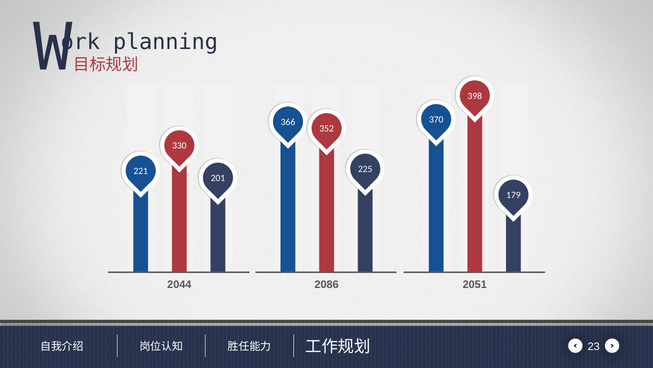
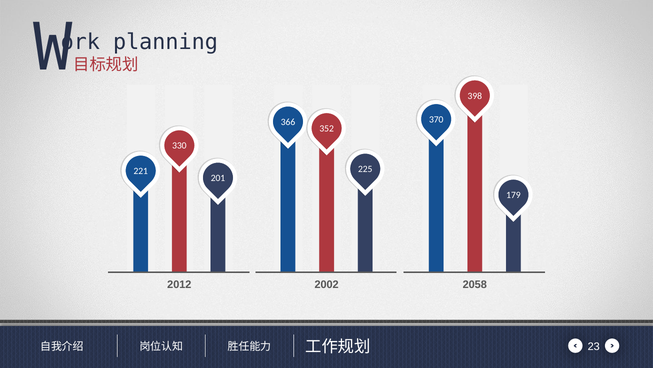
2044: 2044 -> 2012 (179, 284)
2086: 2086 -> 2002 (327, 284)
2051: 2051 -> 2058 (475, 284)
